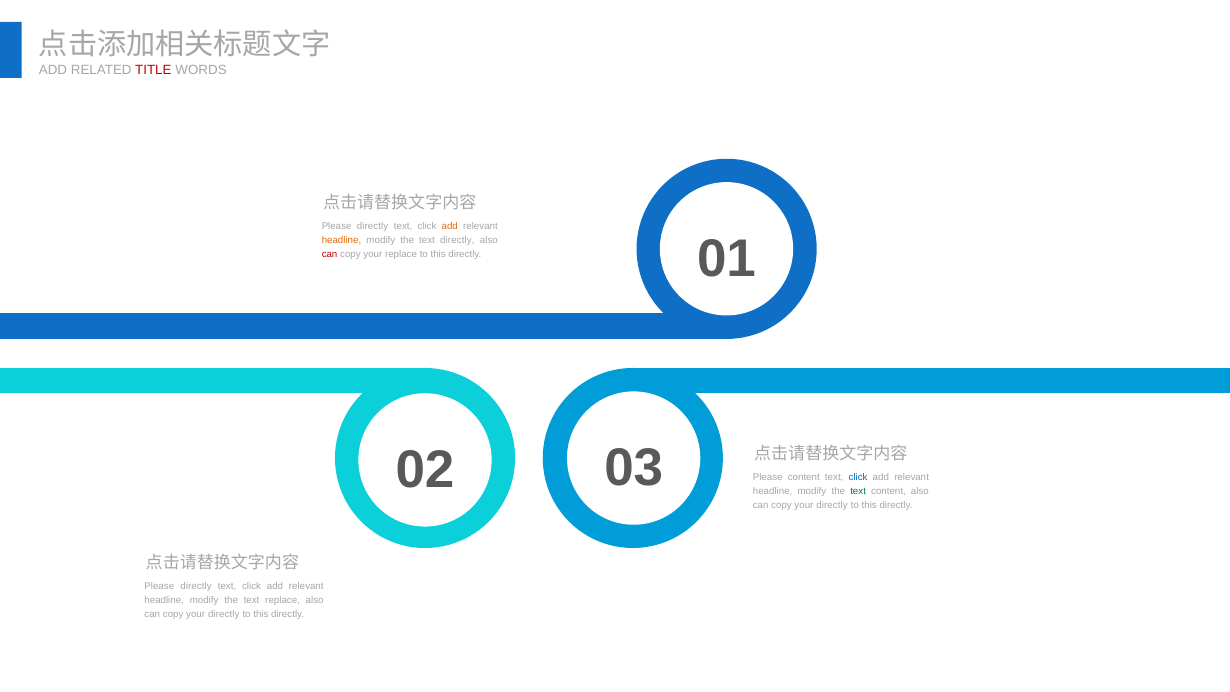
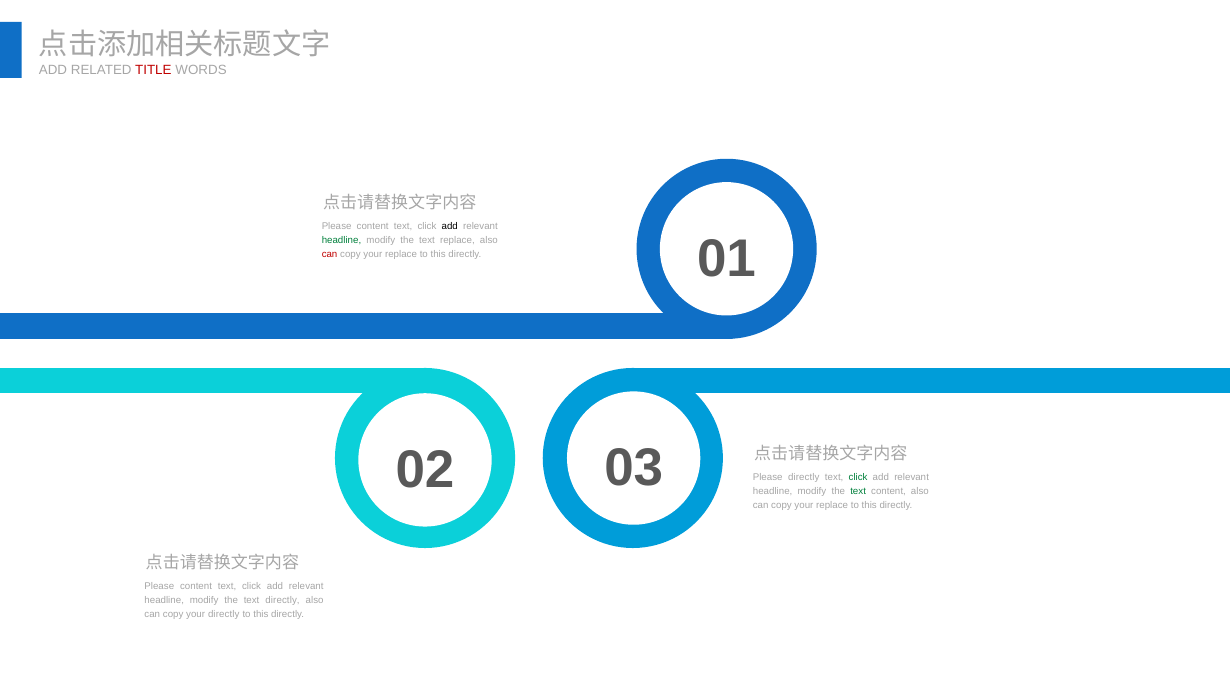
directly: directly -> content (373, 227)
add colour: orange -> black (450, 227)
headline colour: orange -> green (342, 241)
text directly: directly -> replace (457, 241)
Please content: content -> directly (804, 477)
click colour: blue -> green (858, 477)
directly: directly -> replace (832, 505)
directly: directly -> content (196, 587)
text replace: replace -> directly (283, 601)
